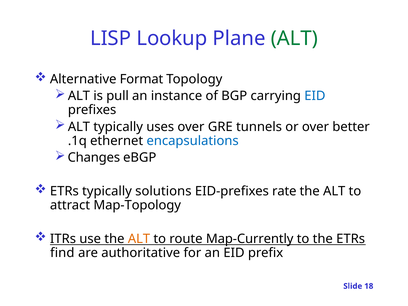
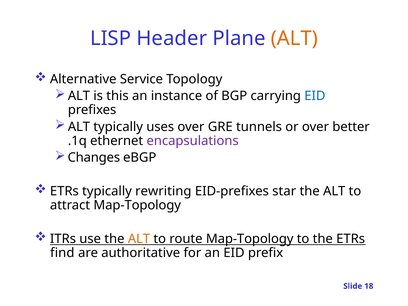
Lookup: Lookup -> Header (172, 39)
ALT colour: green -> orange (294, 39)
Format: Format -> Service (141, 79)
pull: pull -> this (118, 96)
encapsulations colour: blue -> purple (193, 141)
solutions: solutions -> rewriting (163, 191)
rate: rate -> star (284, 191)
route Map-Currently: Map-Currently -> Map-Topology (250, 239)
